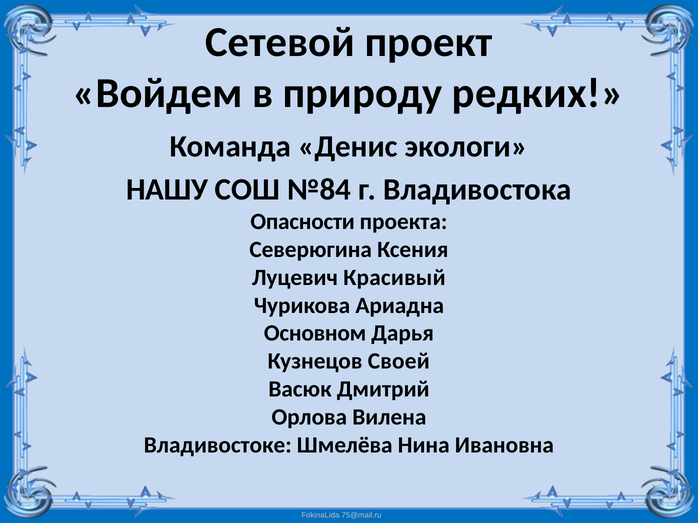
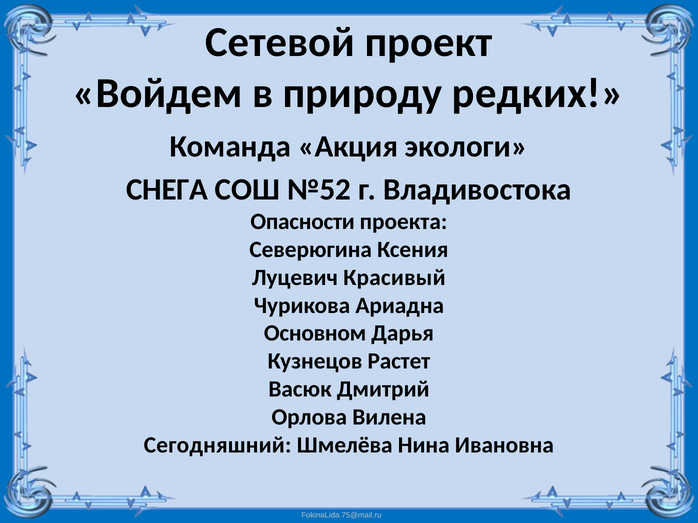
Денис: Денис -> Акция (348, 146)
НАШУ: НАШУ -> СНЕГА (167, 190)
№84: №84 -> №52 (319, 190)
Своей: Своей -> Растет (399, 362)
Владивостоке: Владивостоке -> Сегодняшний (218, 445)
